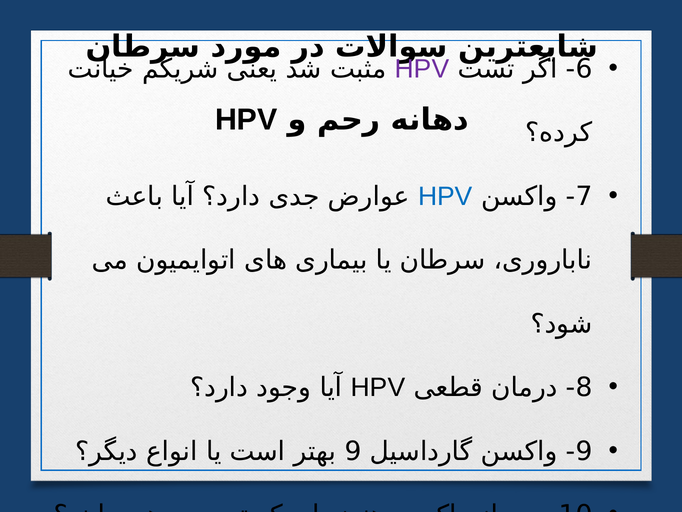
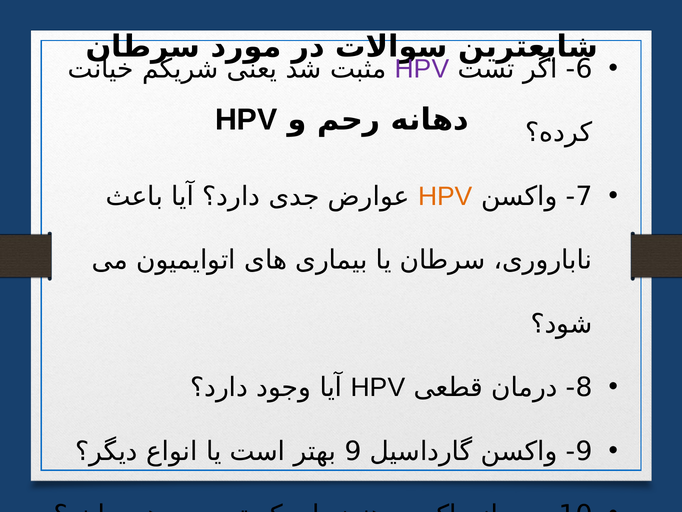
HPV colour: blue -> orange (445, 196)
